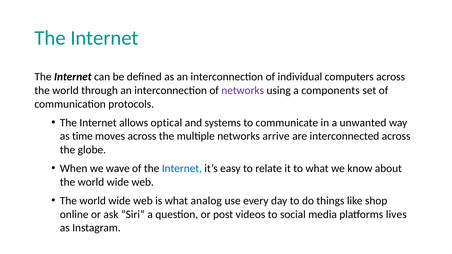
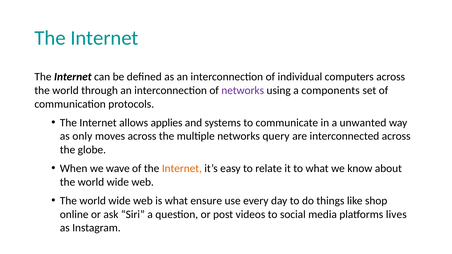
optical: optical -> applies (167, 123)
time: time -> only (82, 136)
arrive: arrive -> query (276, 136)
Internet colour: blue -> orange (182, 169)
analog: analog -> ensure (206, 201)
